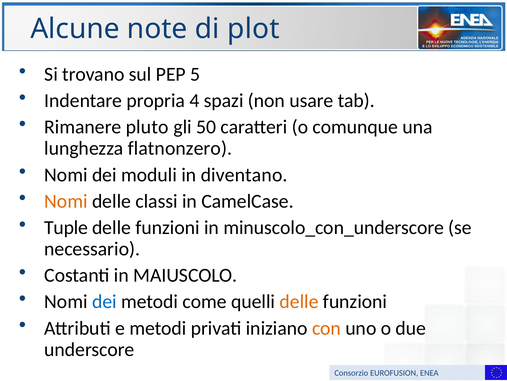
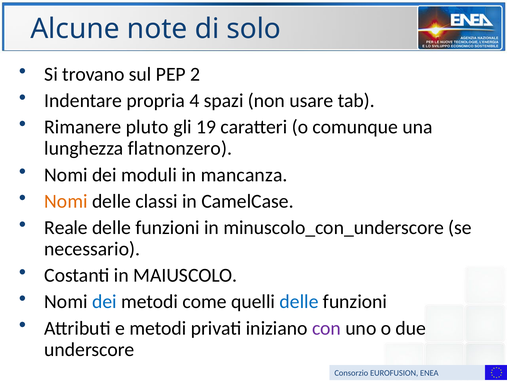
plot: plot -> solo (254, 29)
5: 5 -> 2 (195, 74)
50: 50 -> 19 (206, 127)
diventano: diventano -> mancanza (244, 175)
Tuple: Tuple -> Reale (66, 227)
delle colour: orange -> blue (299, 301)
con colour: orange -> purple (326, 328)
